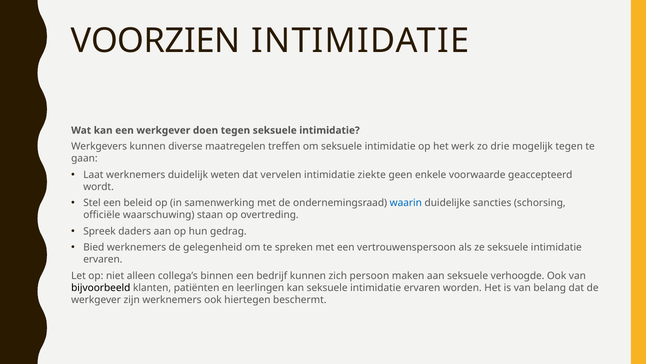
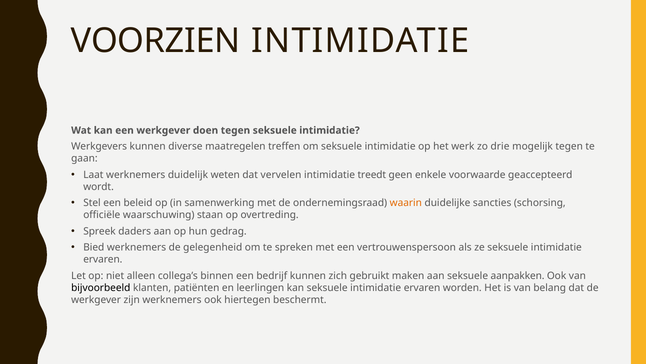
ziekte: ziekte -> treedt (372, 175)
waarin colour: blue -> orange (406, 203)
persoon: persoon -> gebruikt (369, 275)
verhoogde: verhoogde -> aanpakken (518, 275)
